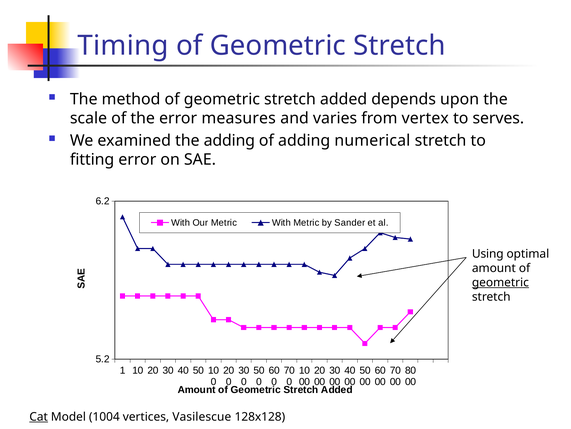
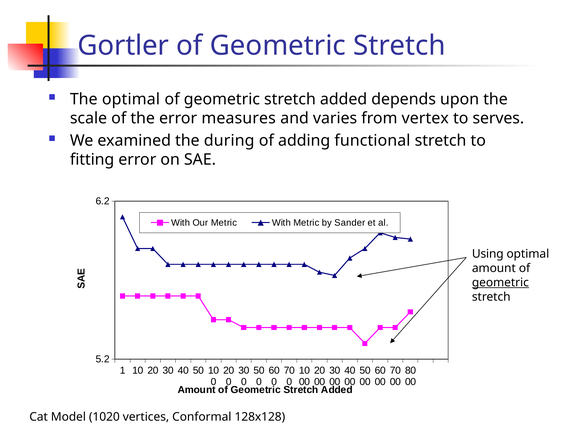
Timing: Timing -> Gortler (123, 46)
The method: method -> optimal (131, 99)
the adding: adding -> during (229, 140)
numerical: numerical -> functional (372, 140)
Cat underline: present -> none (39, 416)
1004: 1004 -> 1020 (104, 416)
Vasilescue: Vasilescue -> Conformal (202, 416)
